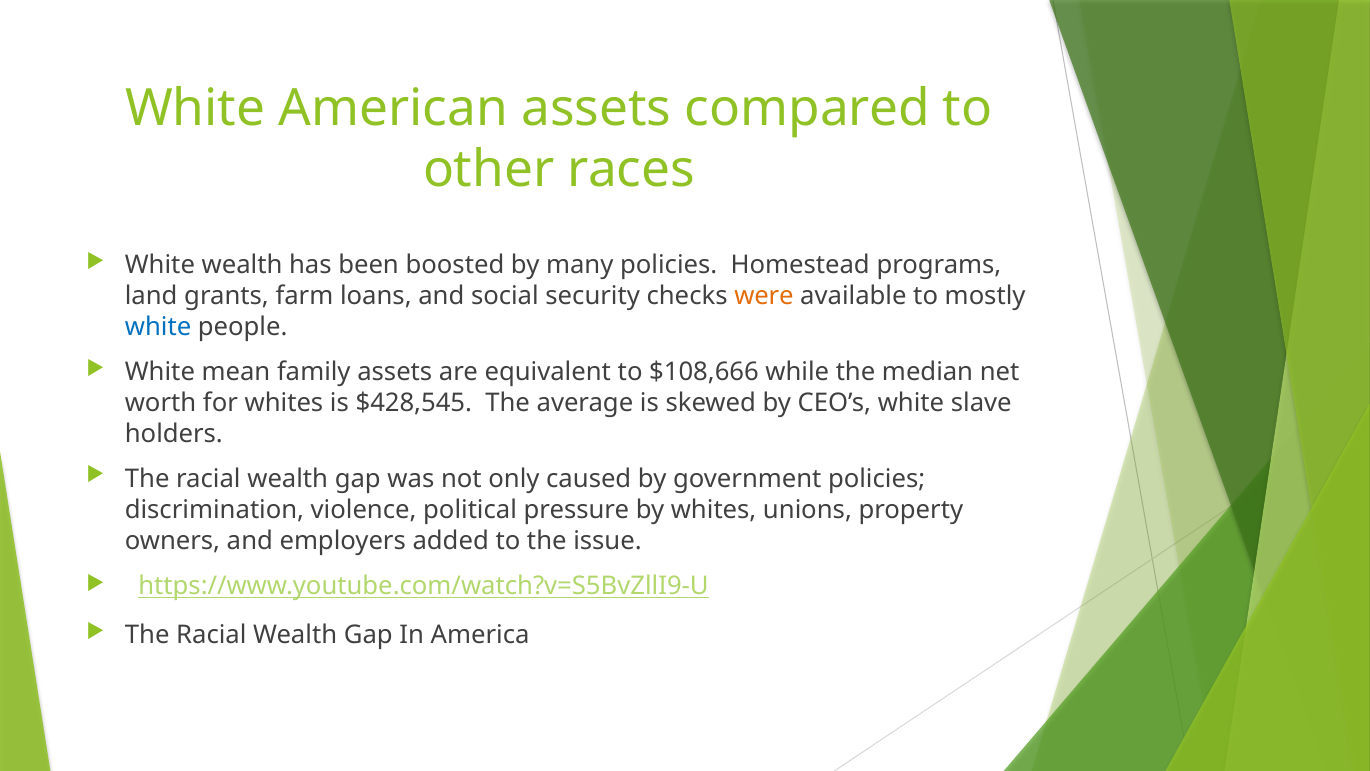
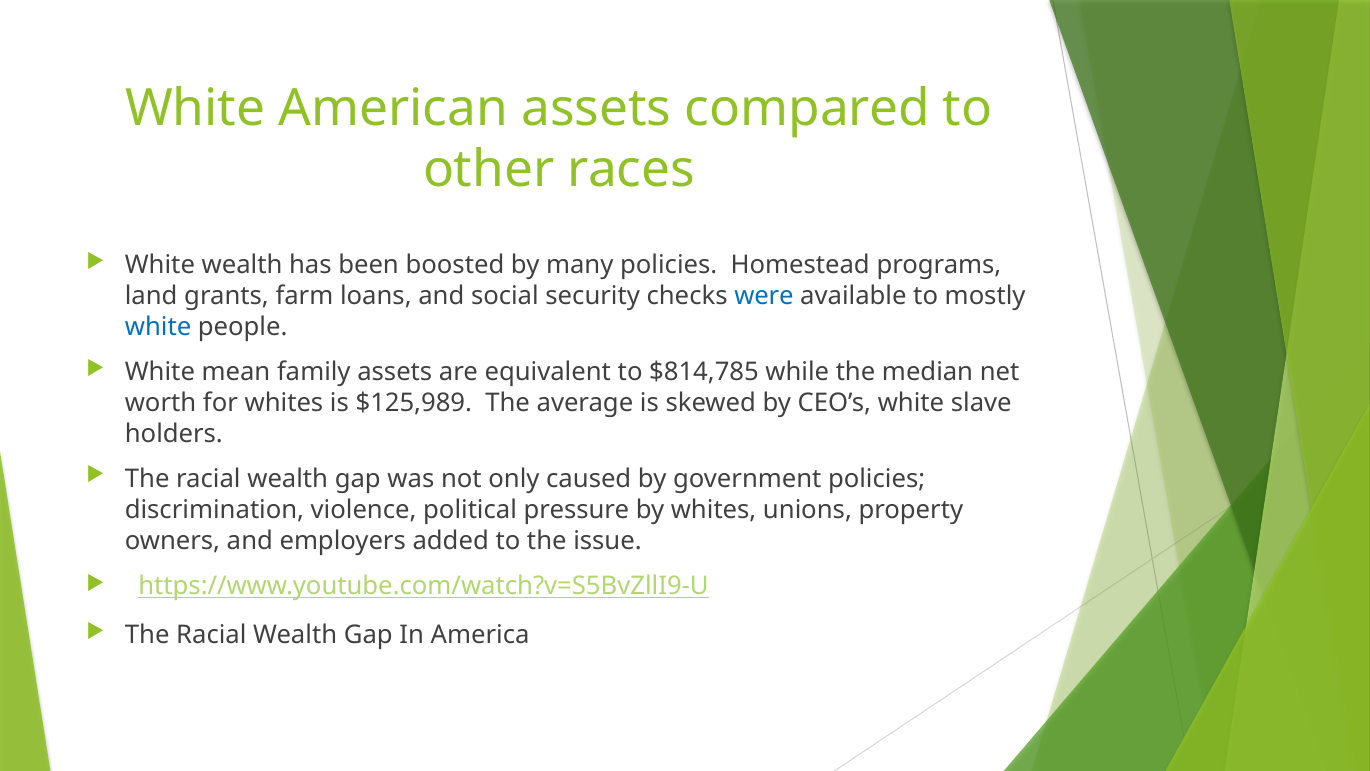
were colour: orange -> blue (764, 296)
$108,666: $108,666 -> $814,785 (704, 372)
$428,545: $428,545 -> $125,989 (414, 403)
